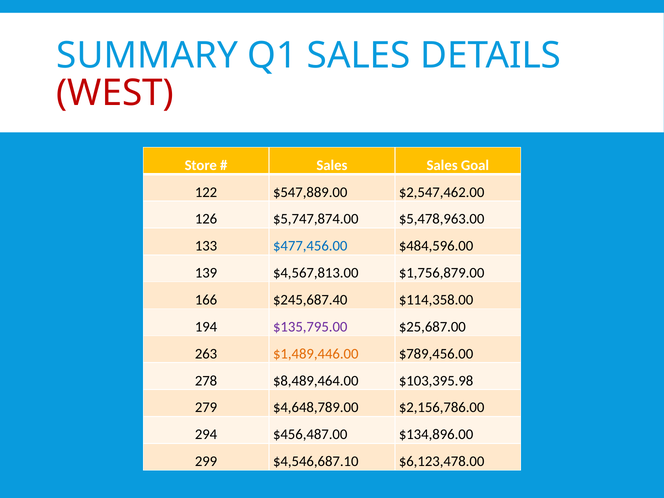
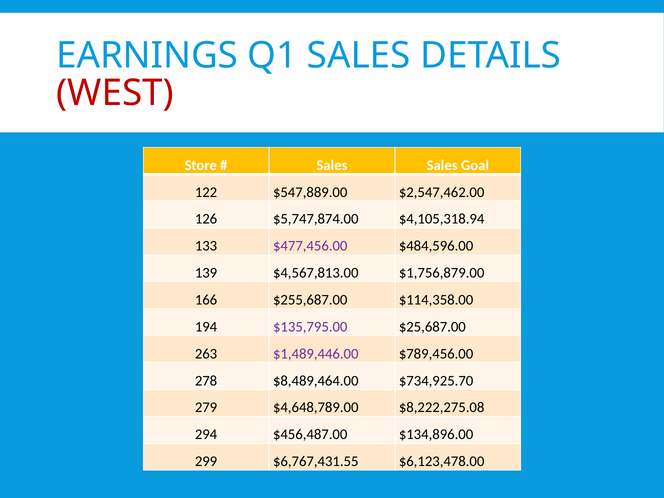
SUMMARY: SUMMARY -> EARNINGS (147, 56)
$5,478,963.00: $5,478,963.00 -> $4,105,318.94 (442, 219)
$477,456.00 colour: blue -> purple (310, 246)
$245,687.40: $245,687.40 -> $255,687.00 (310, 300)
$1,489,446.00 colour: orange -> purple (316, 354)
$103,395.98: $103,395.98 -> $734,925.70 (436, 381)
$2,156,786.00: $2,156,786.00 -> $8,222,275.08 (442, 408)
$4,546,687.10: $4,546,687.10 -> $6,767,431.55 (316, 461)
